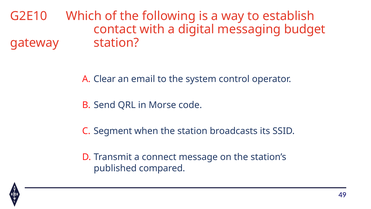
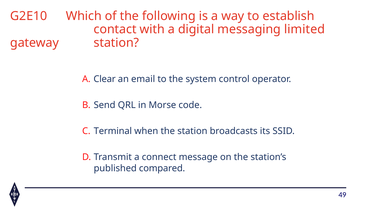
budget: budget -> limited (305, 29)
Segment: Segment -> Terminal (113, 131)
